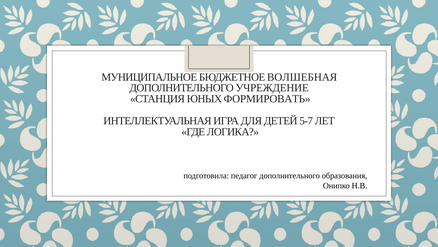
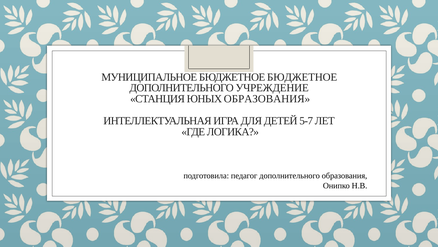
БЮДЖЕТНОЕ ВОЛШЕБНАЯ: ВОЛШЕБНАЯ -> БЮДЖЕТНОЕ (302, 77)
ЮНЫХ ФОРМИРОВАТЬ: ФОРМИРОВАТЬ -> ОБРАЗОВАНИЯ (267, 99)
